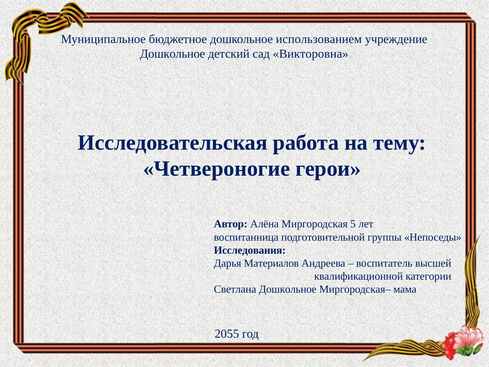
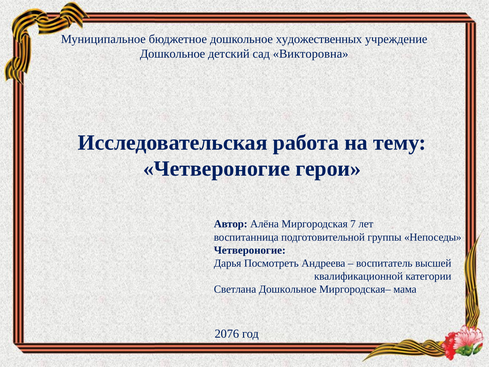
использованием: использованием -> художественных (319, 39)
5: 5 -> 7 (353, 224)
Исследования: Исследования -> Четвероногие (250, 250)
Материалов: Материалов -> Посмотреть (271, 263)
2055: 2055 -> 2076 (227, 334)
